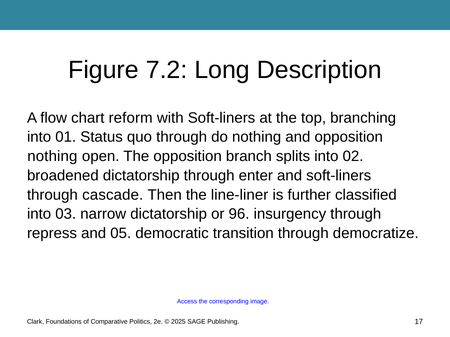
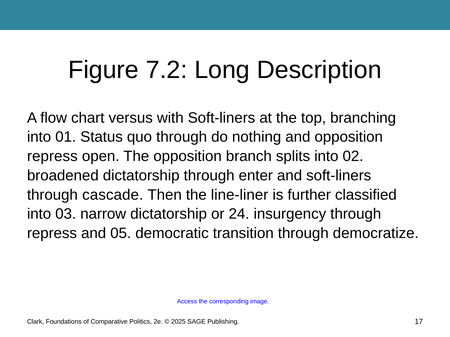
reform: reform -> versus (131, 118)
nothing: nothing -> repress (52, 156)
96: 96 -> 24 (239, 214)
